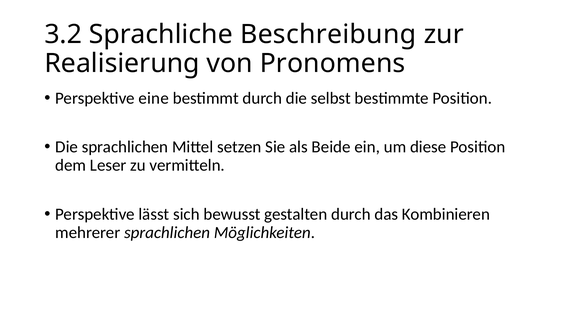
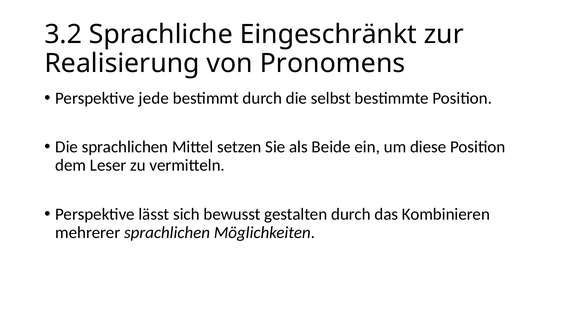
Beschreibung: Beschreibung -> Eingeschränkt (328, 34)
eine: eine -> jede (154, 98)
